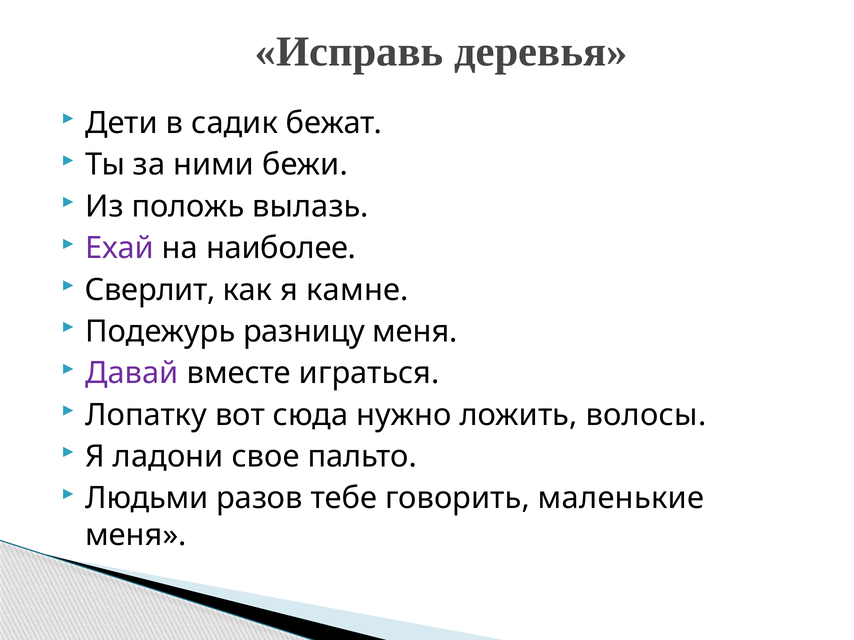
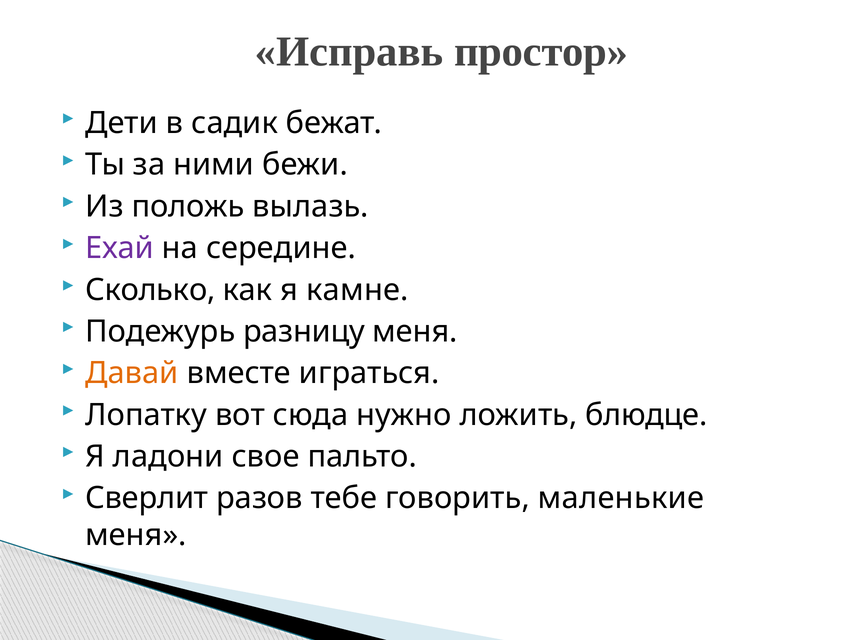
деревья: деревья -> простор (541, 51)
наиболее: наиболее -> середине (281, 248)
Сверлит: Сверлит -> Сколько (150, 290)
Давай colour: purple -> orange (132, 374)
волосы: волосы -> блюдце (646, 415)
Людьми: Людьми -> Сверлит (147, 499)
